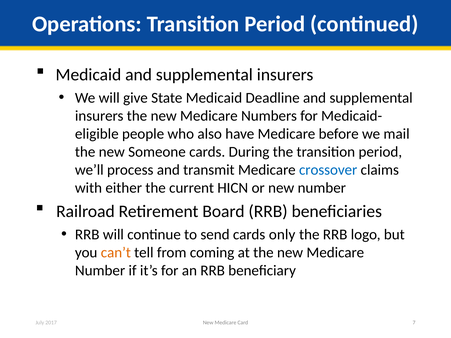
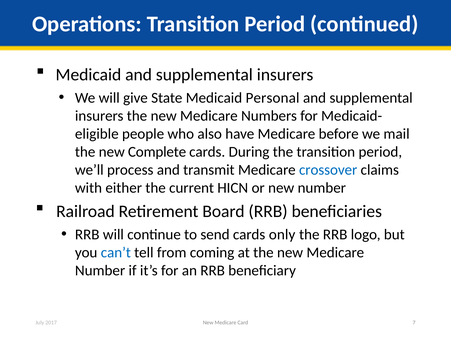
Deadline: Deadline -> Personal (273, 98)
Someone: Someone -> Complete (157, 152)
can’t colour: orange -> blue (116, 253)
